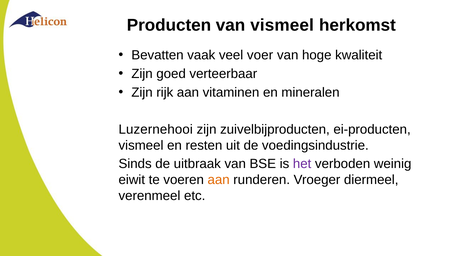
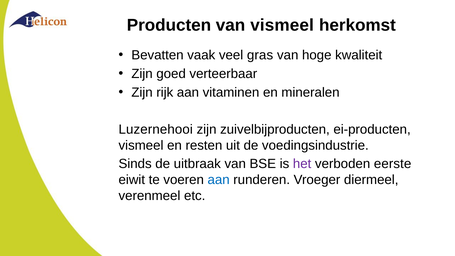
voer: voer -> gras (260, 55)
weinig: weinig -> eerste (393, 164)
aan colour: orange -> blue (219, 180)
